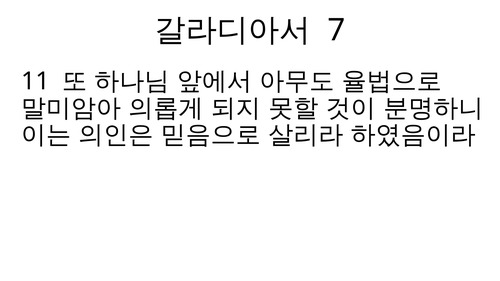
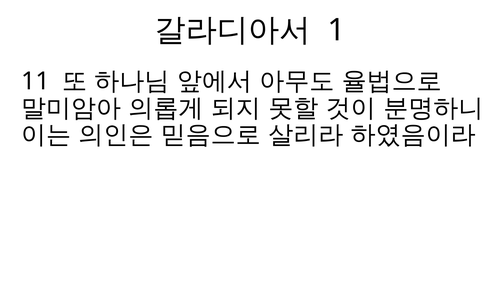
7: 7 -> 1 (337, 30)
